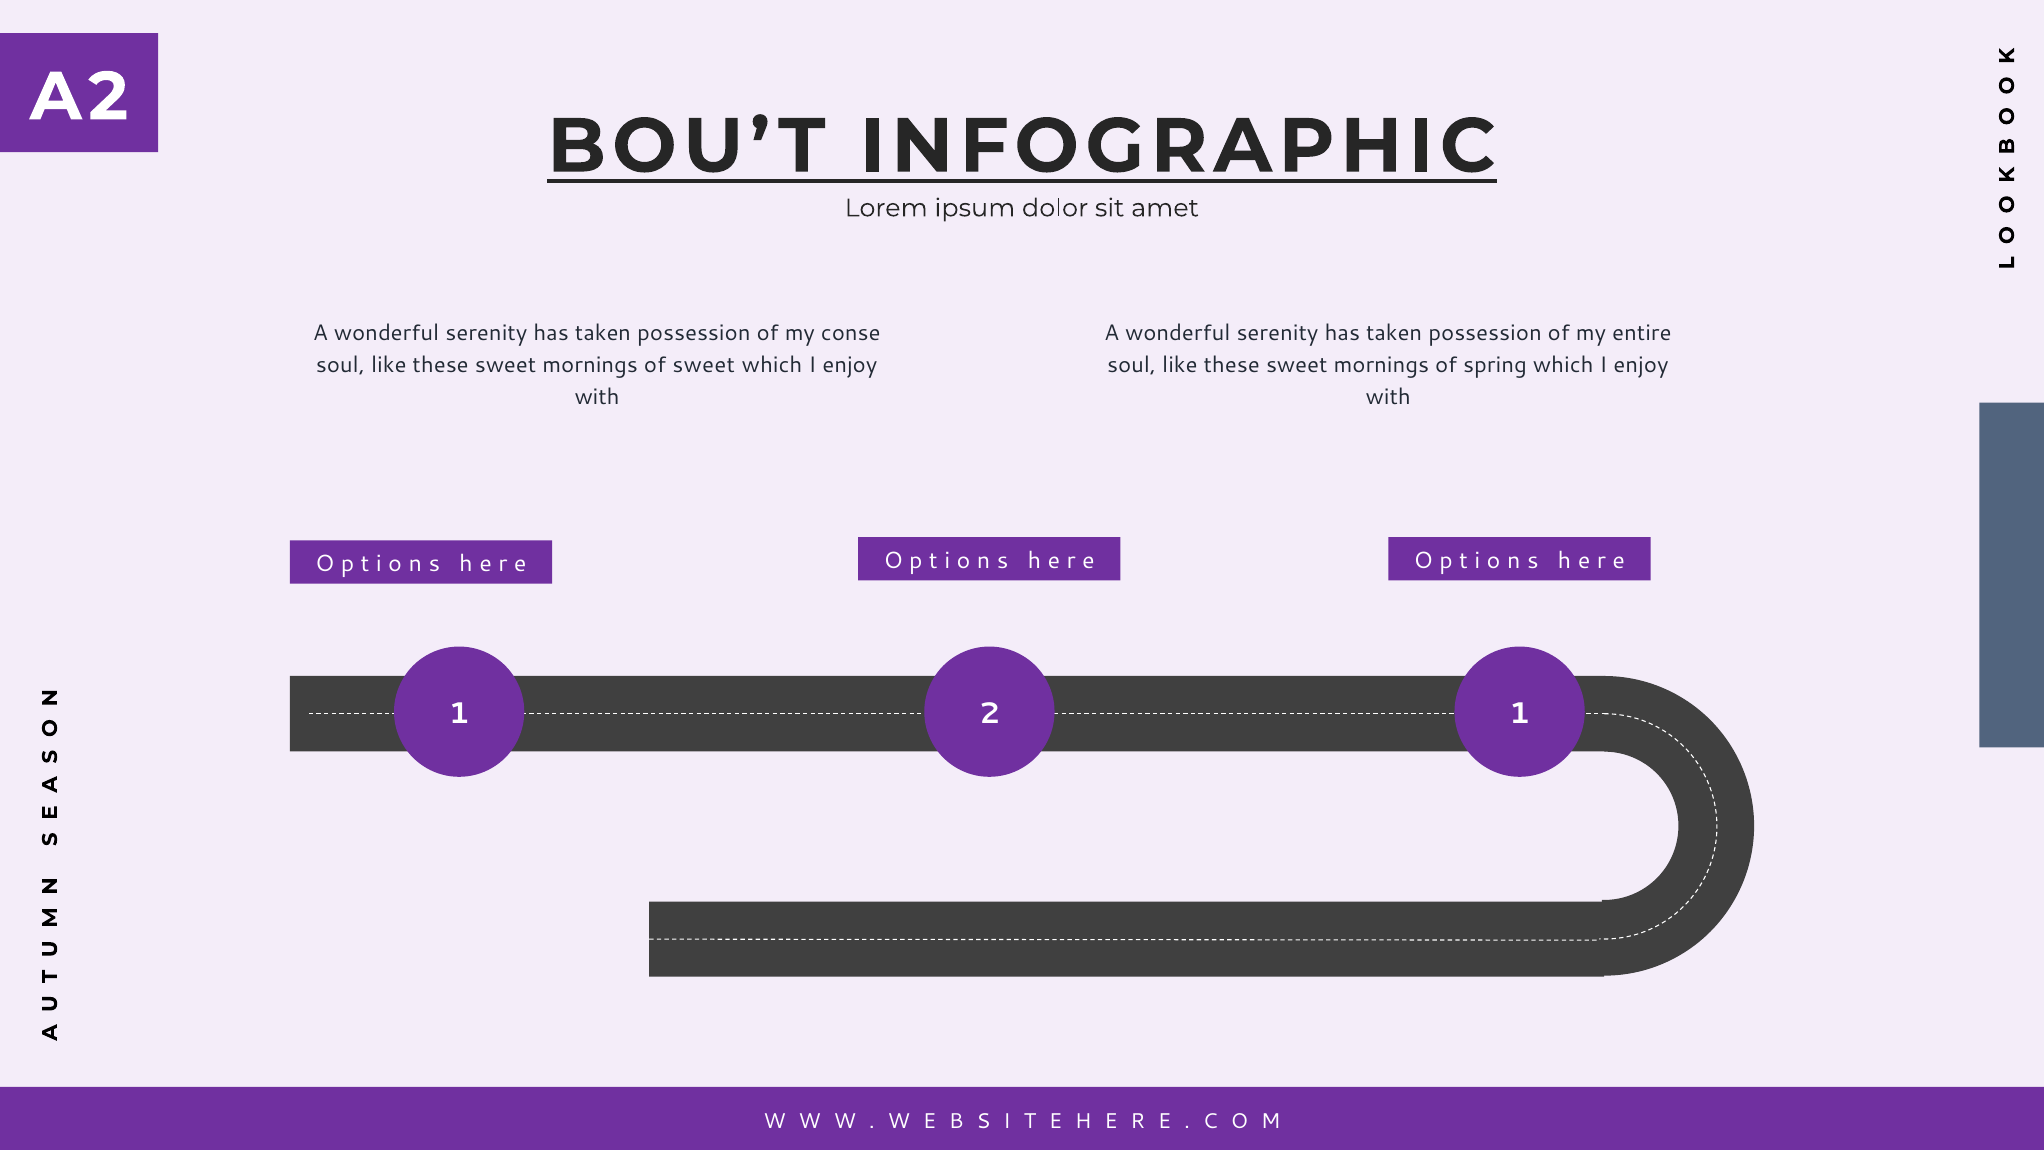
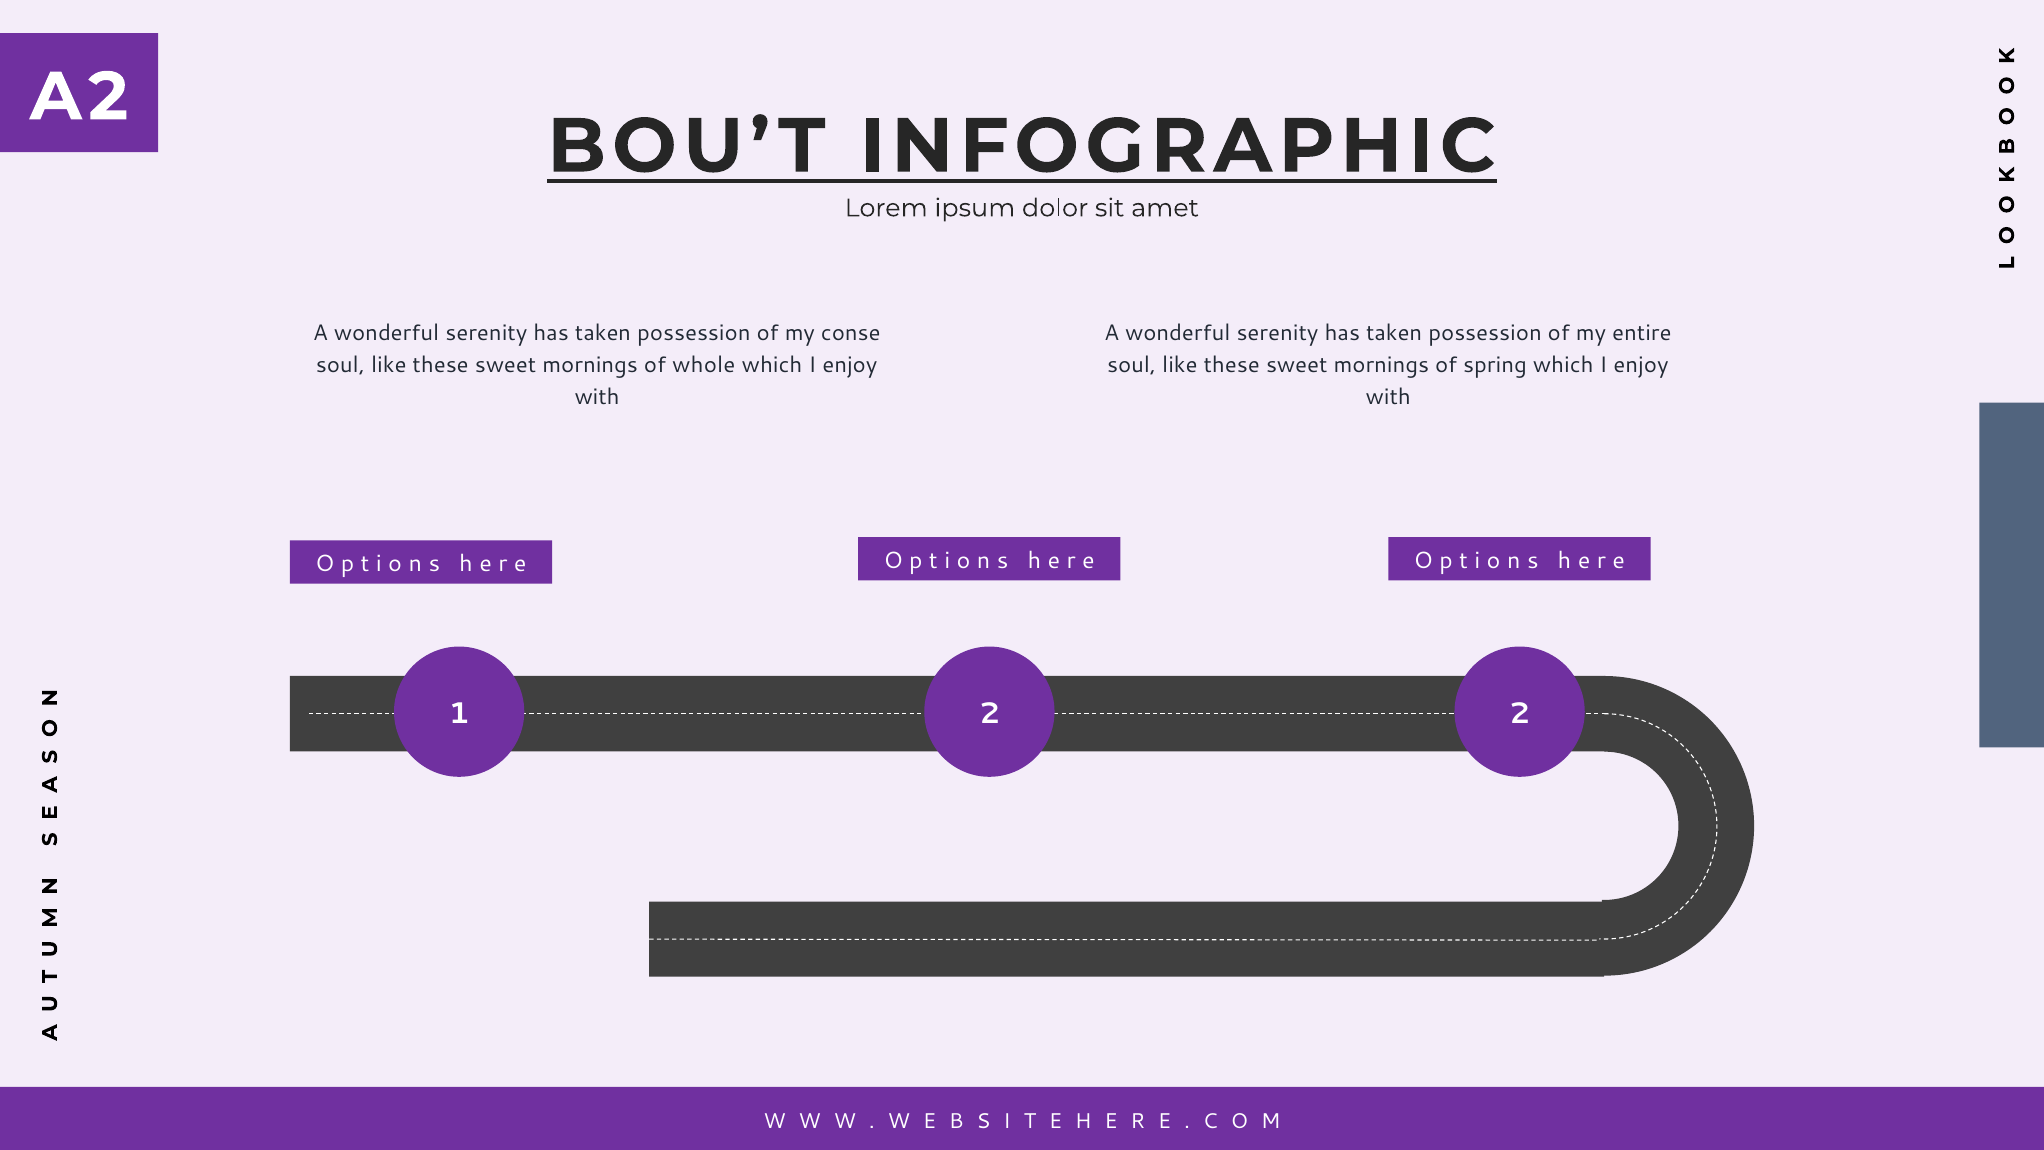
of sweet: sweet -> whole (704, 365)
1 1: 1 -> 2 (1520, 714)
